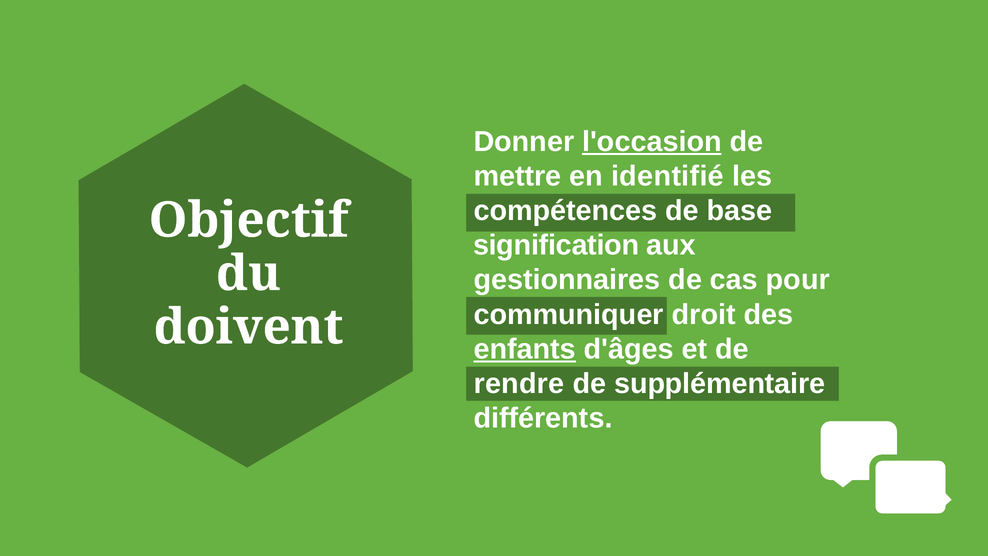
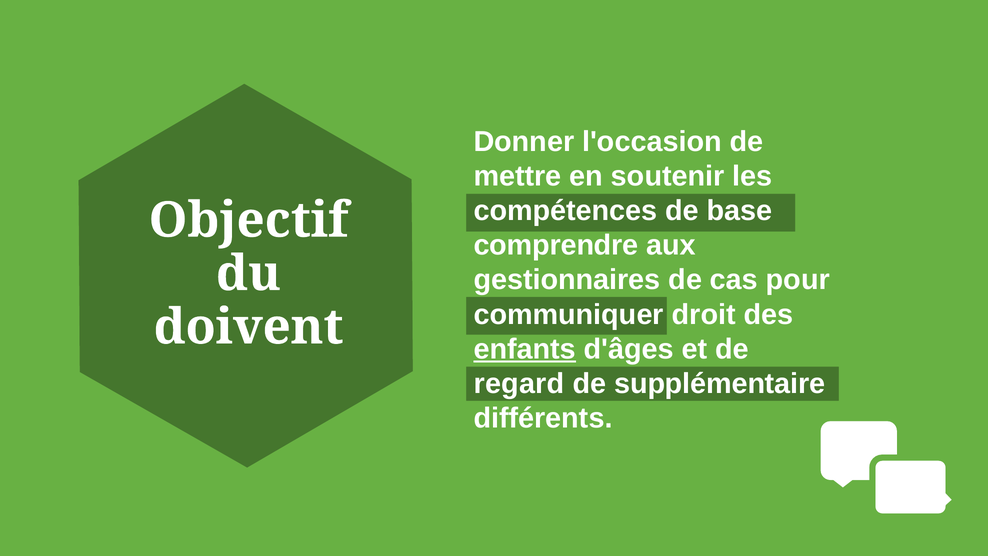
l'occasion underline: present -> none (652, 141)
identifié: identifié -> soutenir (668, 176)
signification: signification -> comprendre (556, 245)
rendre: rendre -> regard (519, 384)
